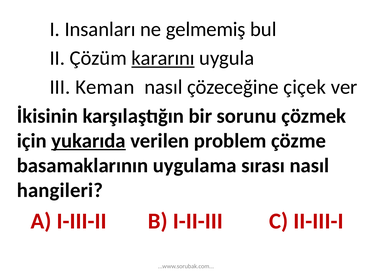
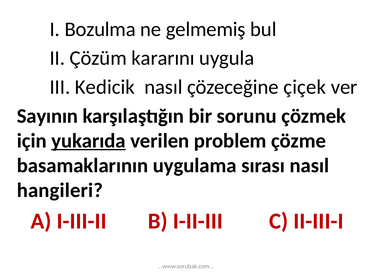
Insanları: Insanları -> Bozulma (100, 29)
kararını underline: present -> none (163, 58)
Keman: Keman -> Kedicik (105, 87)
İkisinin: İkisinin -> Sayının (47, 116)
